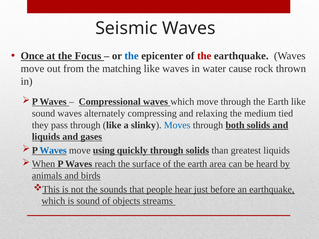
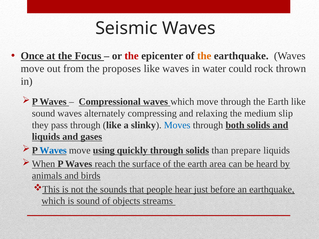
the colour: blue -> red (132, 56)
the colour: red -> orange (204, 56)
matching: matching -> proposes (122, 69)
cause: cause -> could (240, 69)
tied: tied -> slip (286, 114)
greatest: greatest -> prepare (246, 151)
